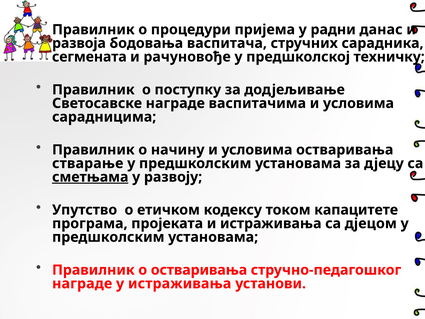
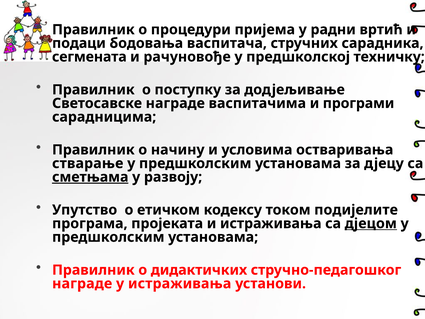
данас: данас -> вртић (381, 30)
развоја: развоја -> подаци (79, 43)
васпитачима и условима: условима -> програми (359, 103)
капацитете: капацитете -> подијелите (356, 210)
дјецом underline: none -> present (371, 223)
о остваривања: остваривања -> дидактичких (199, 270)
